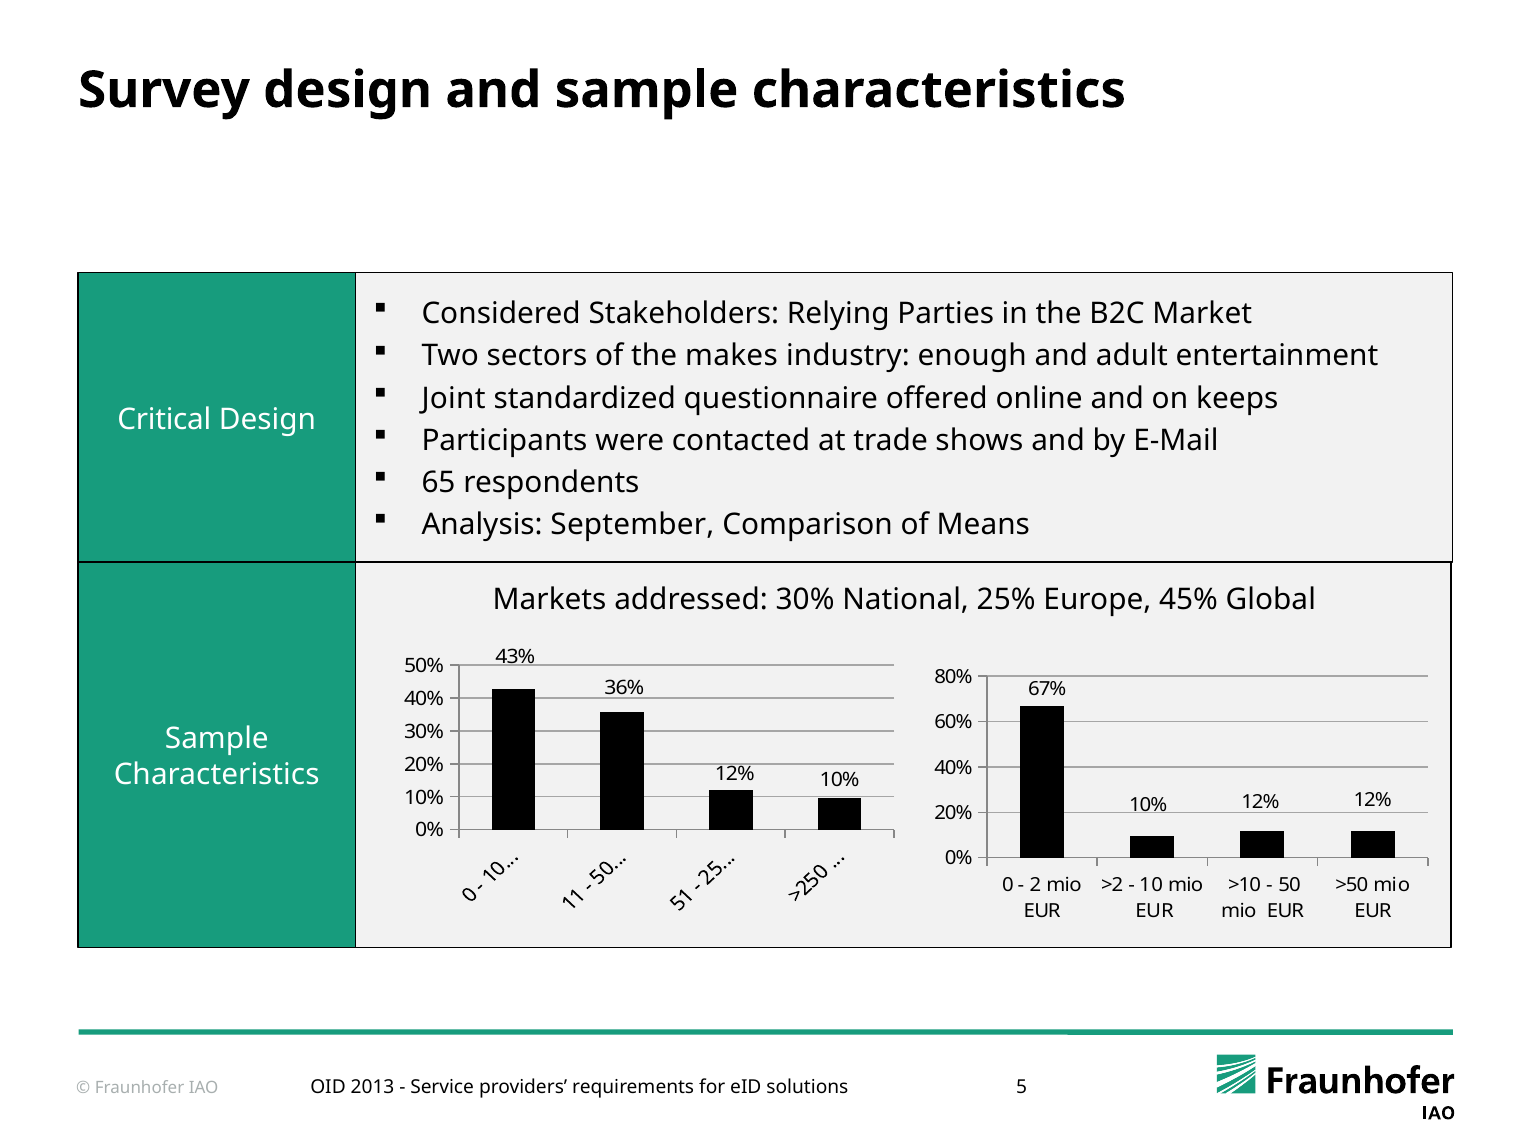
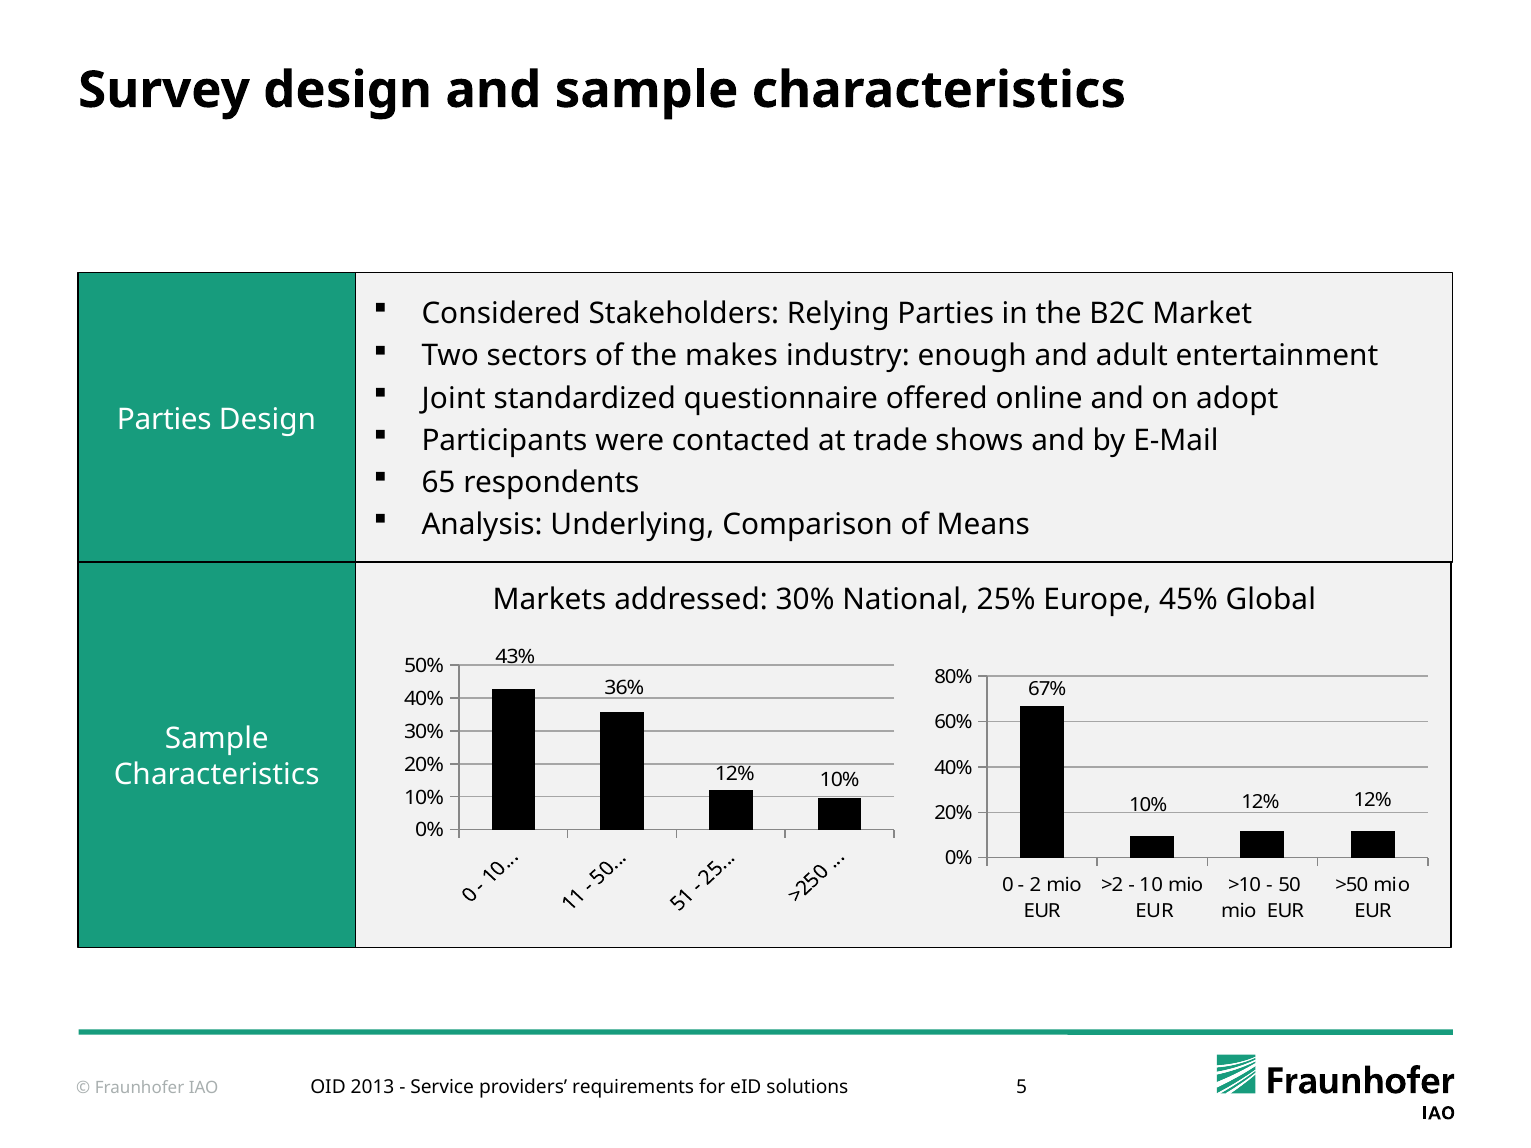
keeps: keeps -> adopt (1237, 398)
Critical: Critical -> Parties (164, 419)
September: September -> Underlying (632, 525)
